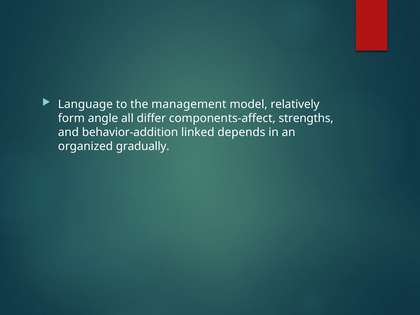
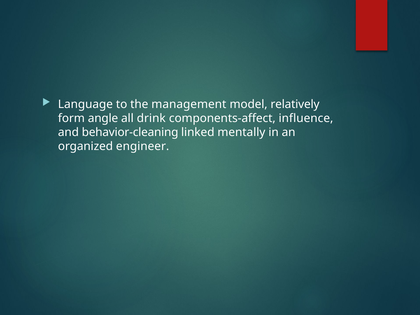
differ: differ -> drink (151, 118)
strengths: strengths -> influence (306, 118)
behavior-addition: behavior-addition -> behavior-cleaning (130, 132)
depends: depends -> mentally (241, 132)
gradually: gradually -> engineer (143, 146)
